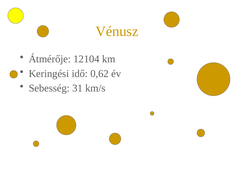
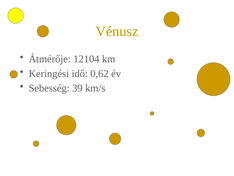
31: 31 -> 39 (77, 88)
